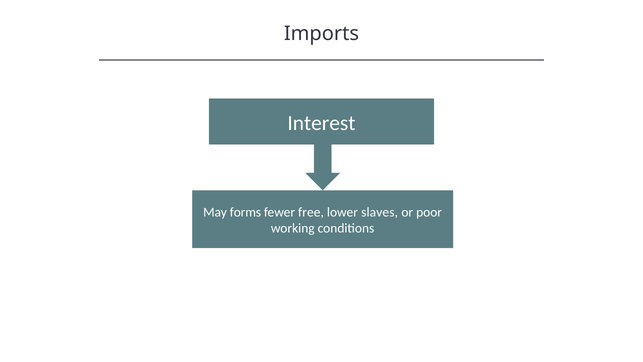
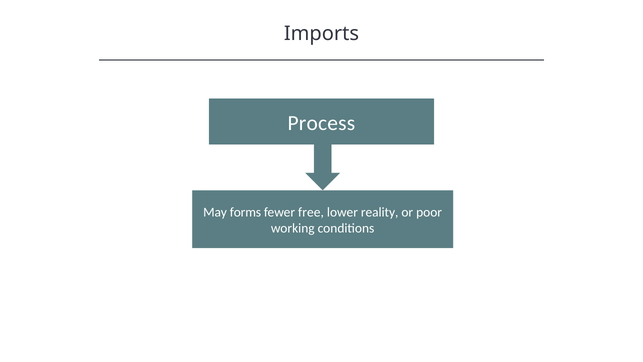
Interest: Interest -> Process (321, 123)
slaves: slaves -> reality (380, 212)
